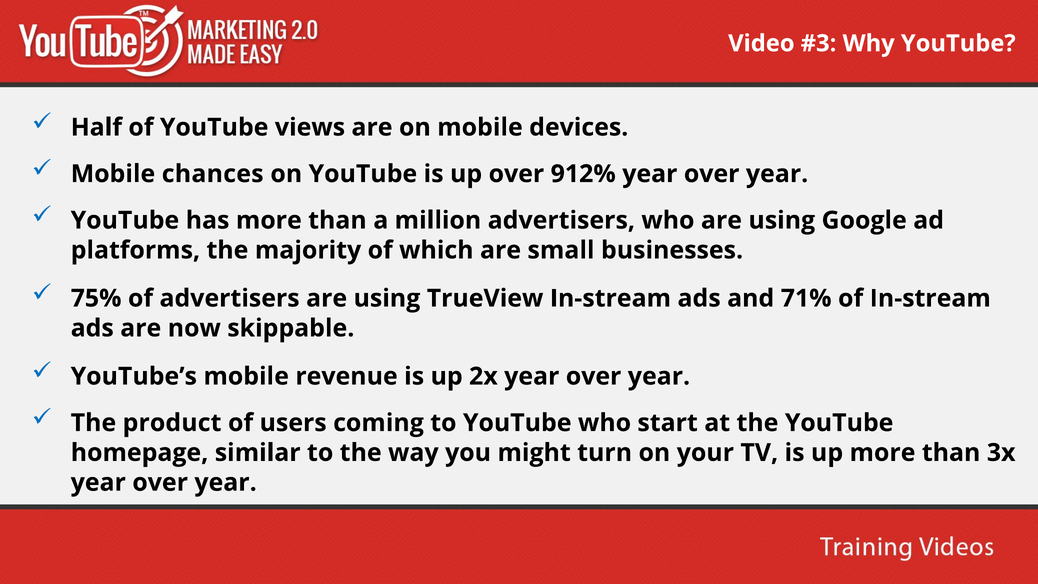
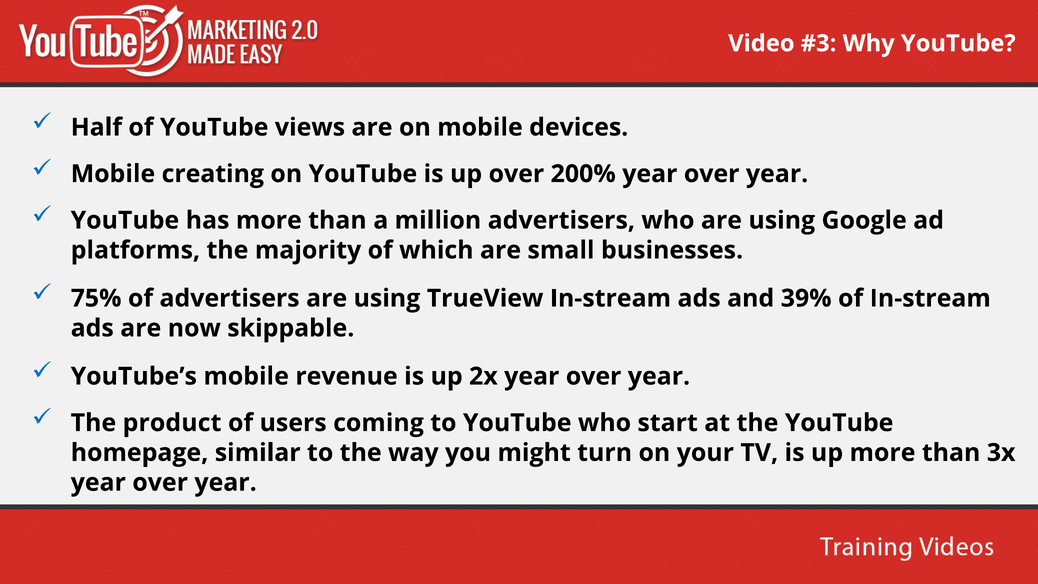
chances: chances -> creating (213, 174)
912%: 912% -> 200% (583, 174)
71%: 71% -> 39% (806, 298)
